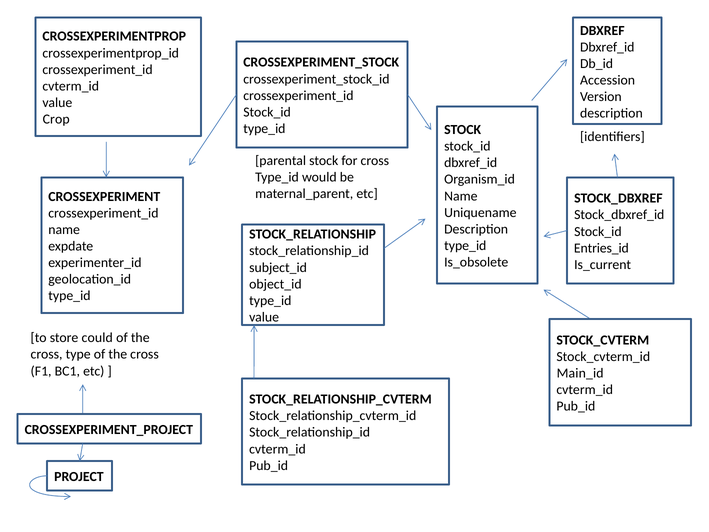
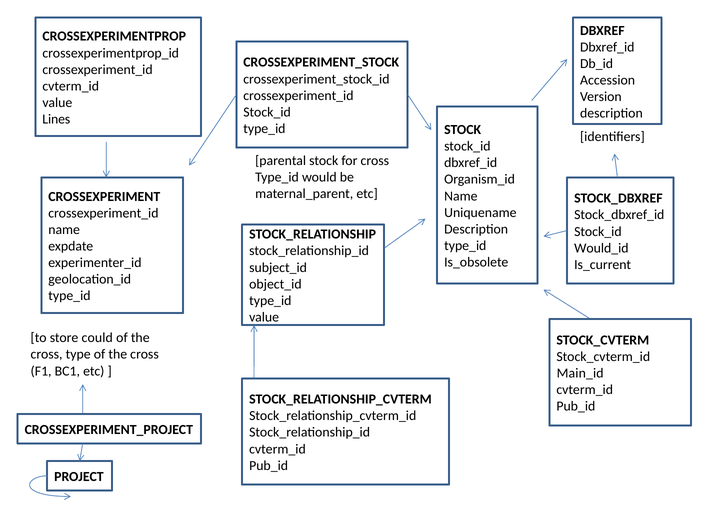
Crop: Crop -> Lines (56, 119)
Entries_id: Entries_id -> Would_id (601, 248)
